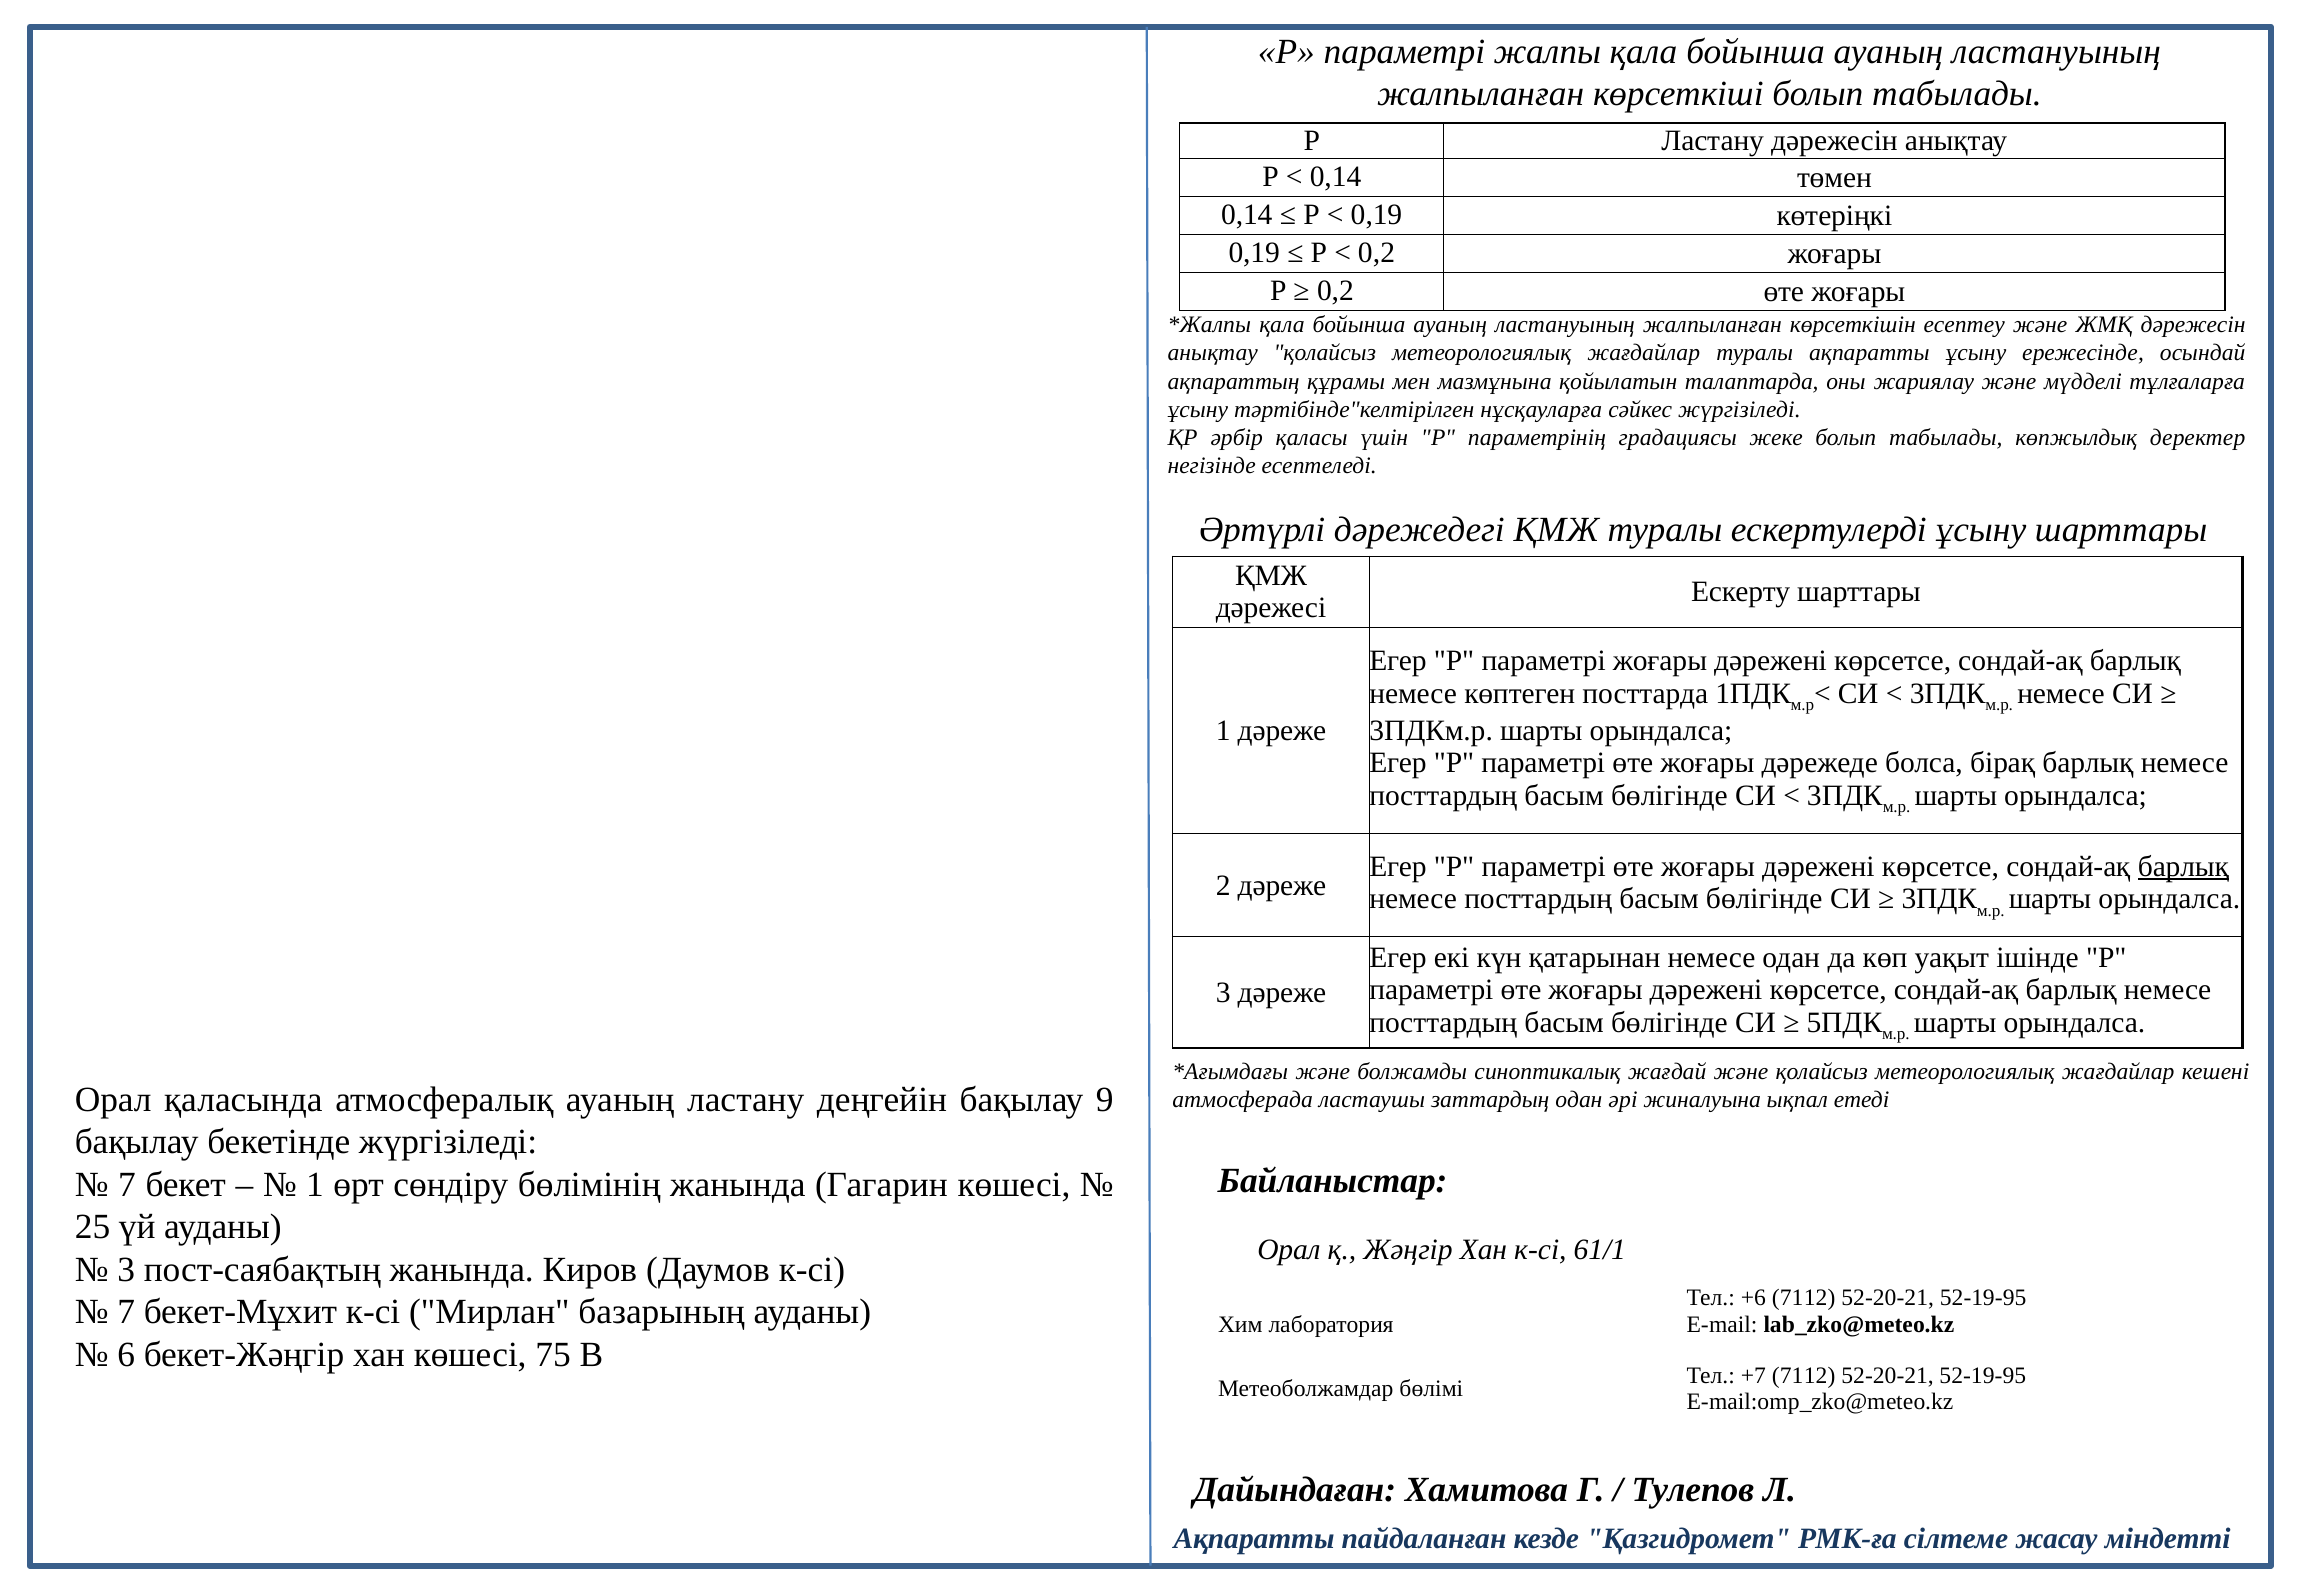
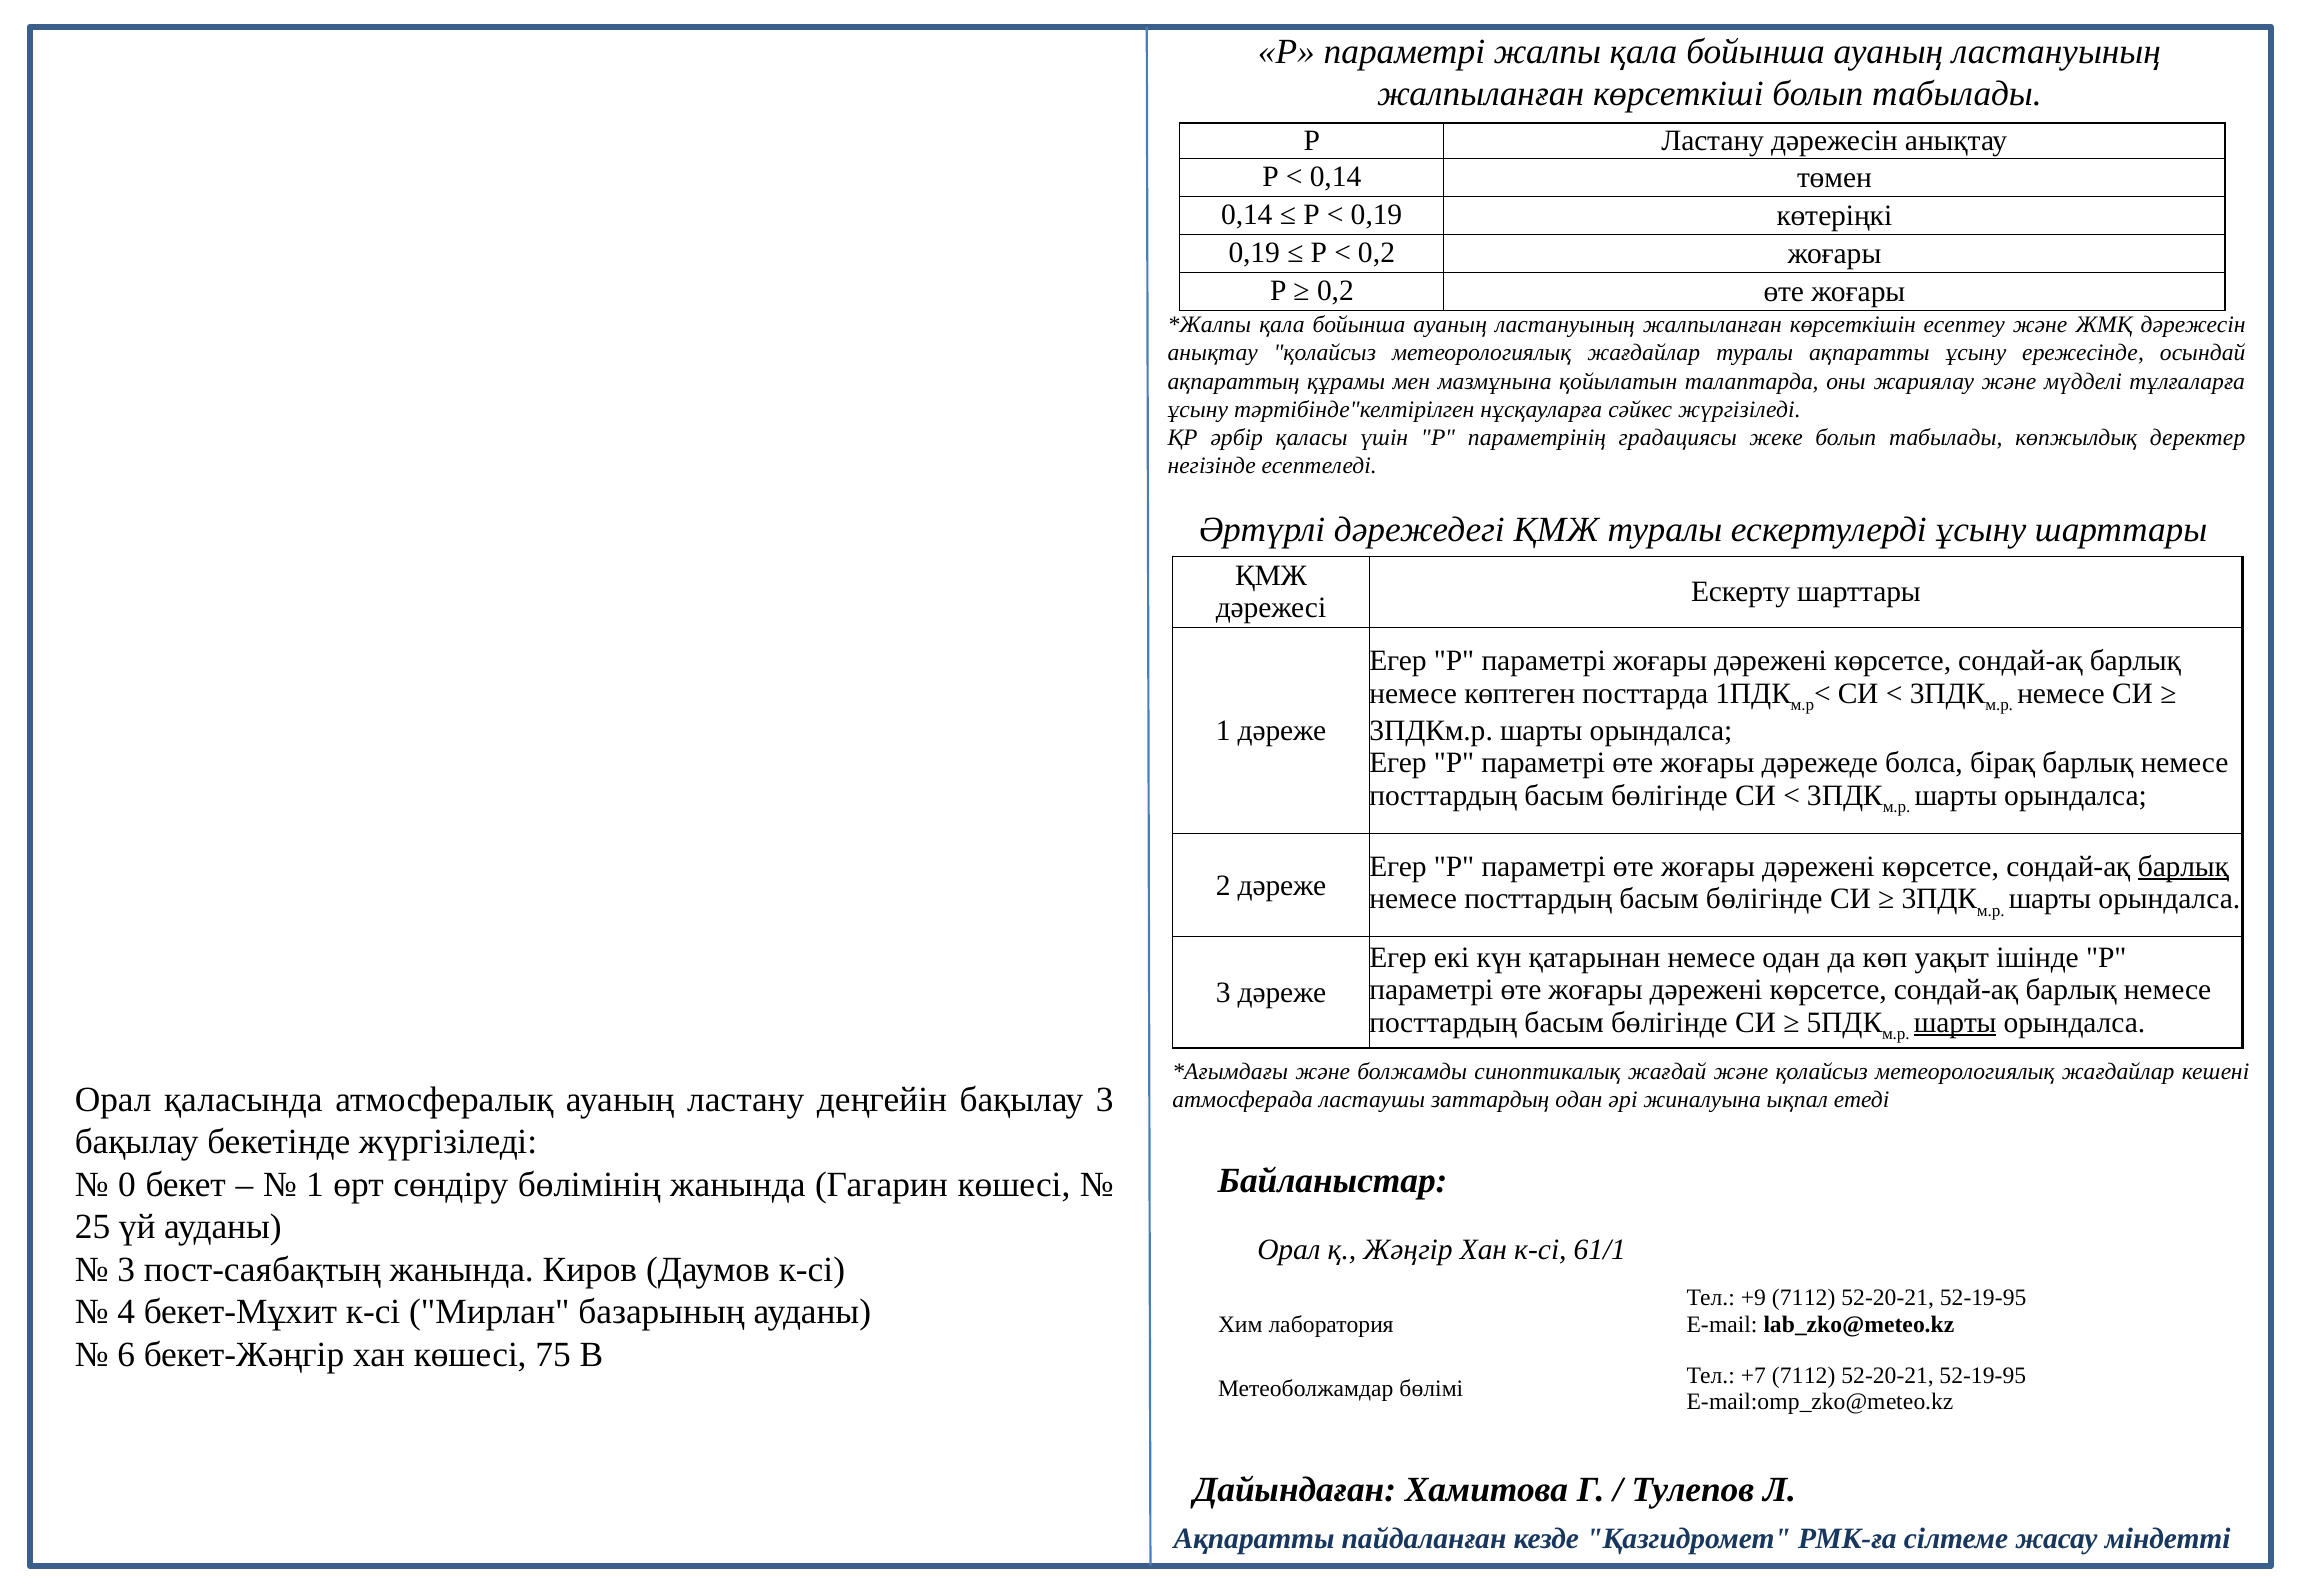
шарты underline: none -> present (1955, 1023)
бақылау 9: 9 -> 3 (1105, 1100)
7: 7 -> 0 (127, 1185)
+6: +6 -> +9 (1753, 1298)
7: 7 -> 4 (126, 1312)
